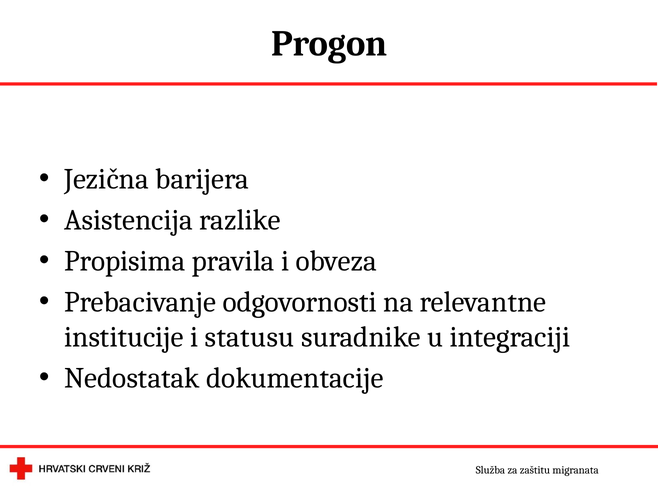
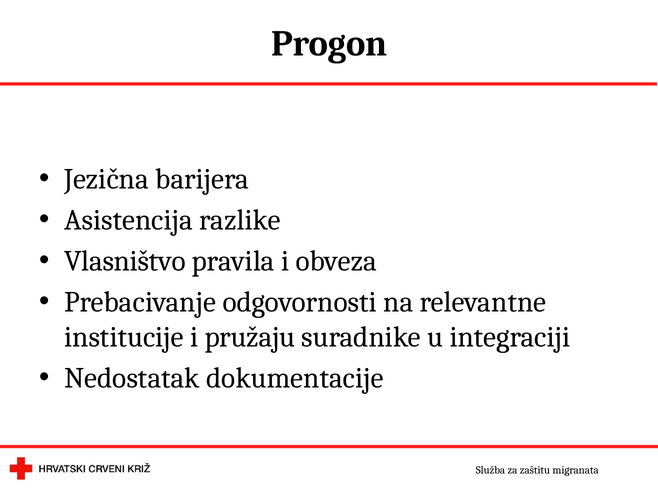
Propisima: Propisima -> Vlasništvo (125, 261)
statusu: statusu -> pružaju (250, 337)
